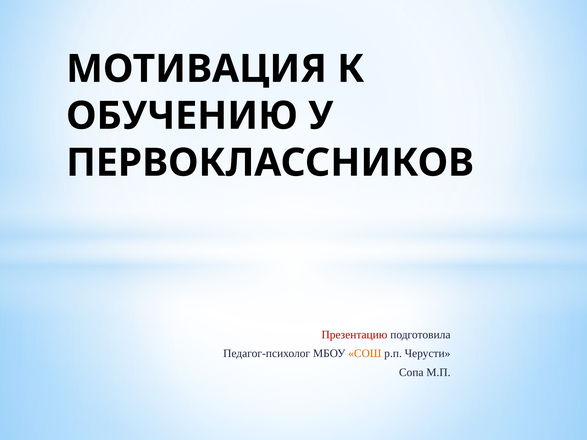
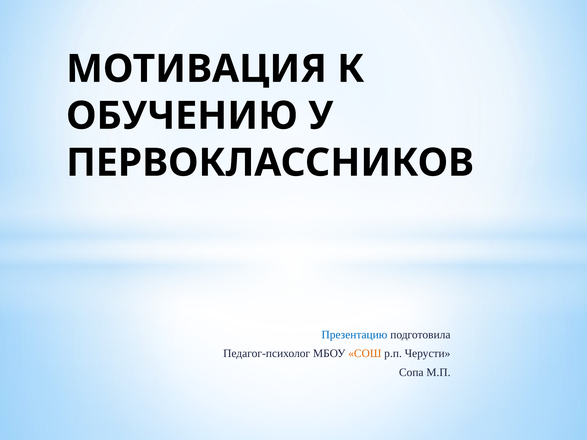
Презентацию colour: red -> blue (354, 335)
